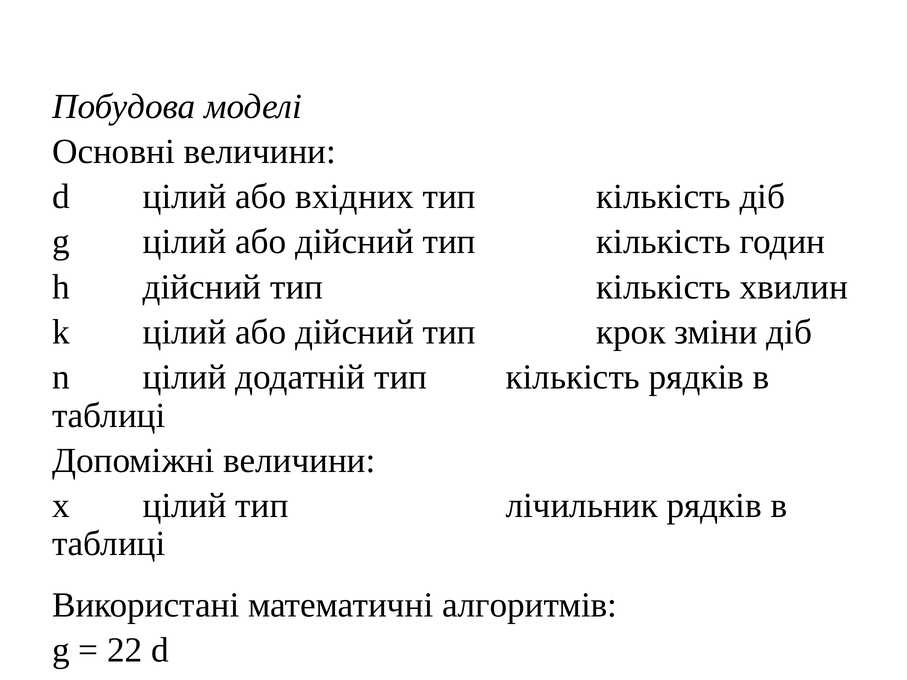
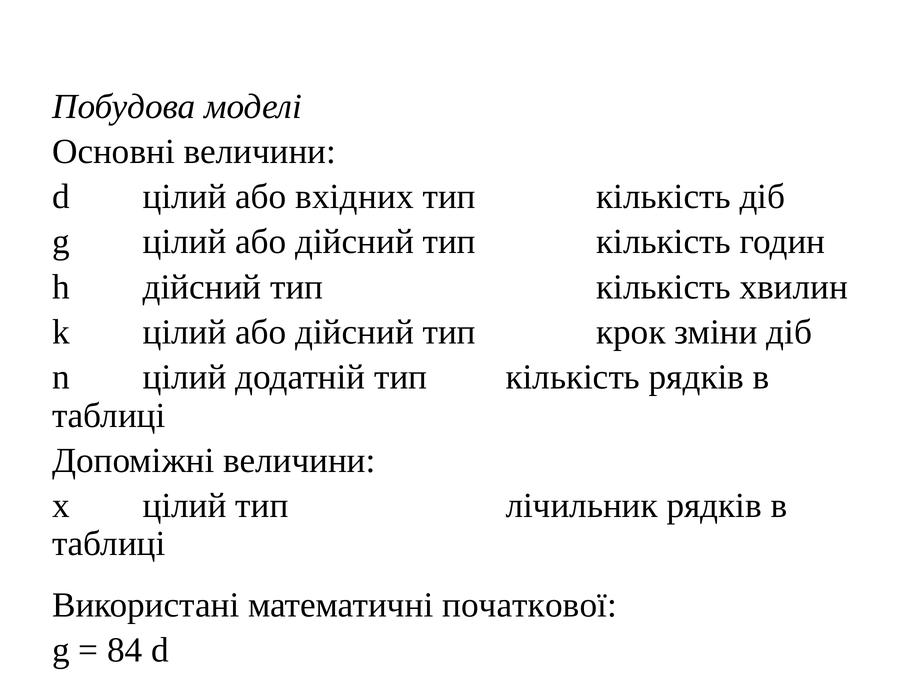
алгоритмів: алгоритмів -> початкової (530, 605)
22: 22 -> 84 (125, 651)
